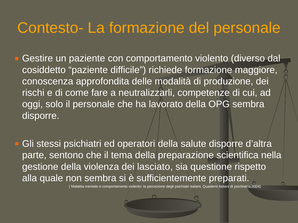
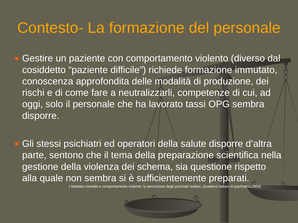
maggiore: maggiore -> immutato (256, 70)
lavorato della: della -> tassi (196, 105)
lasciato: lasciato -> schema (155, 167)
